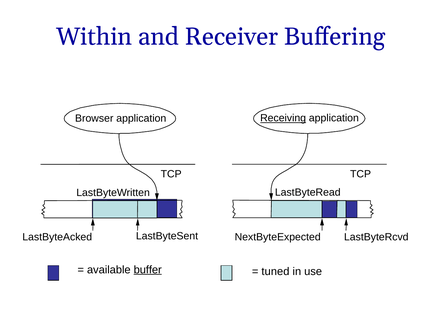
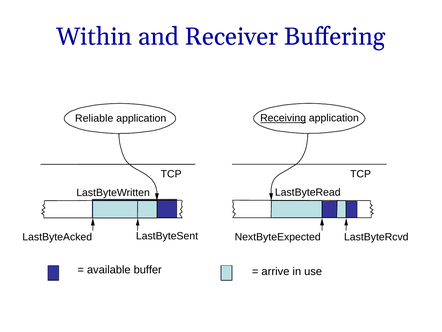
Browser: Browser -> Reliable (94, 118)
buffer underline: present -> none (148, 269)
tuned: tuned -> arrive (275, 271)
